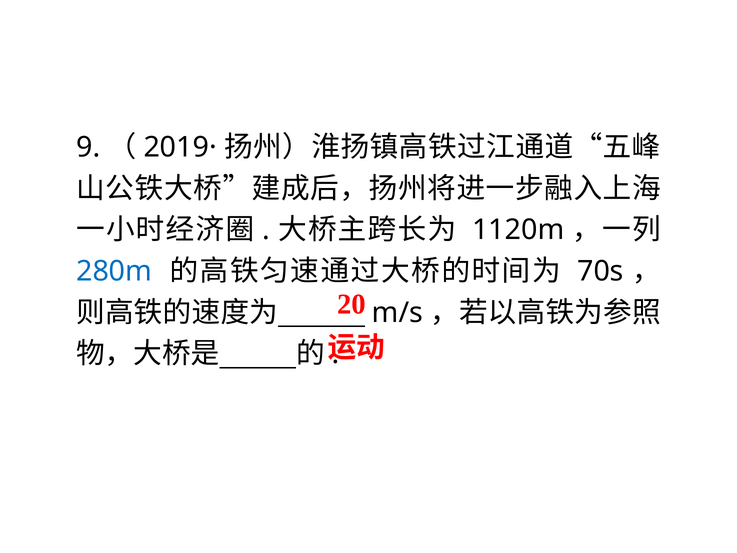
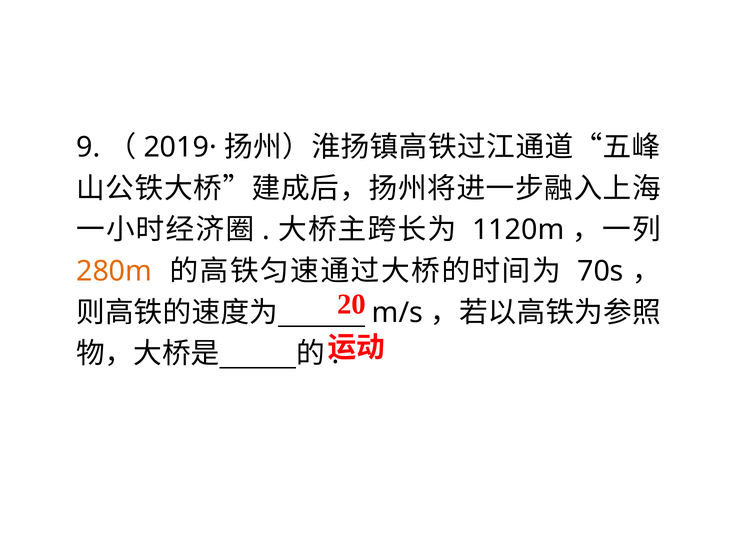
280m colour: blue -> orange (114, 271)
